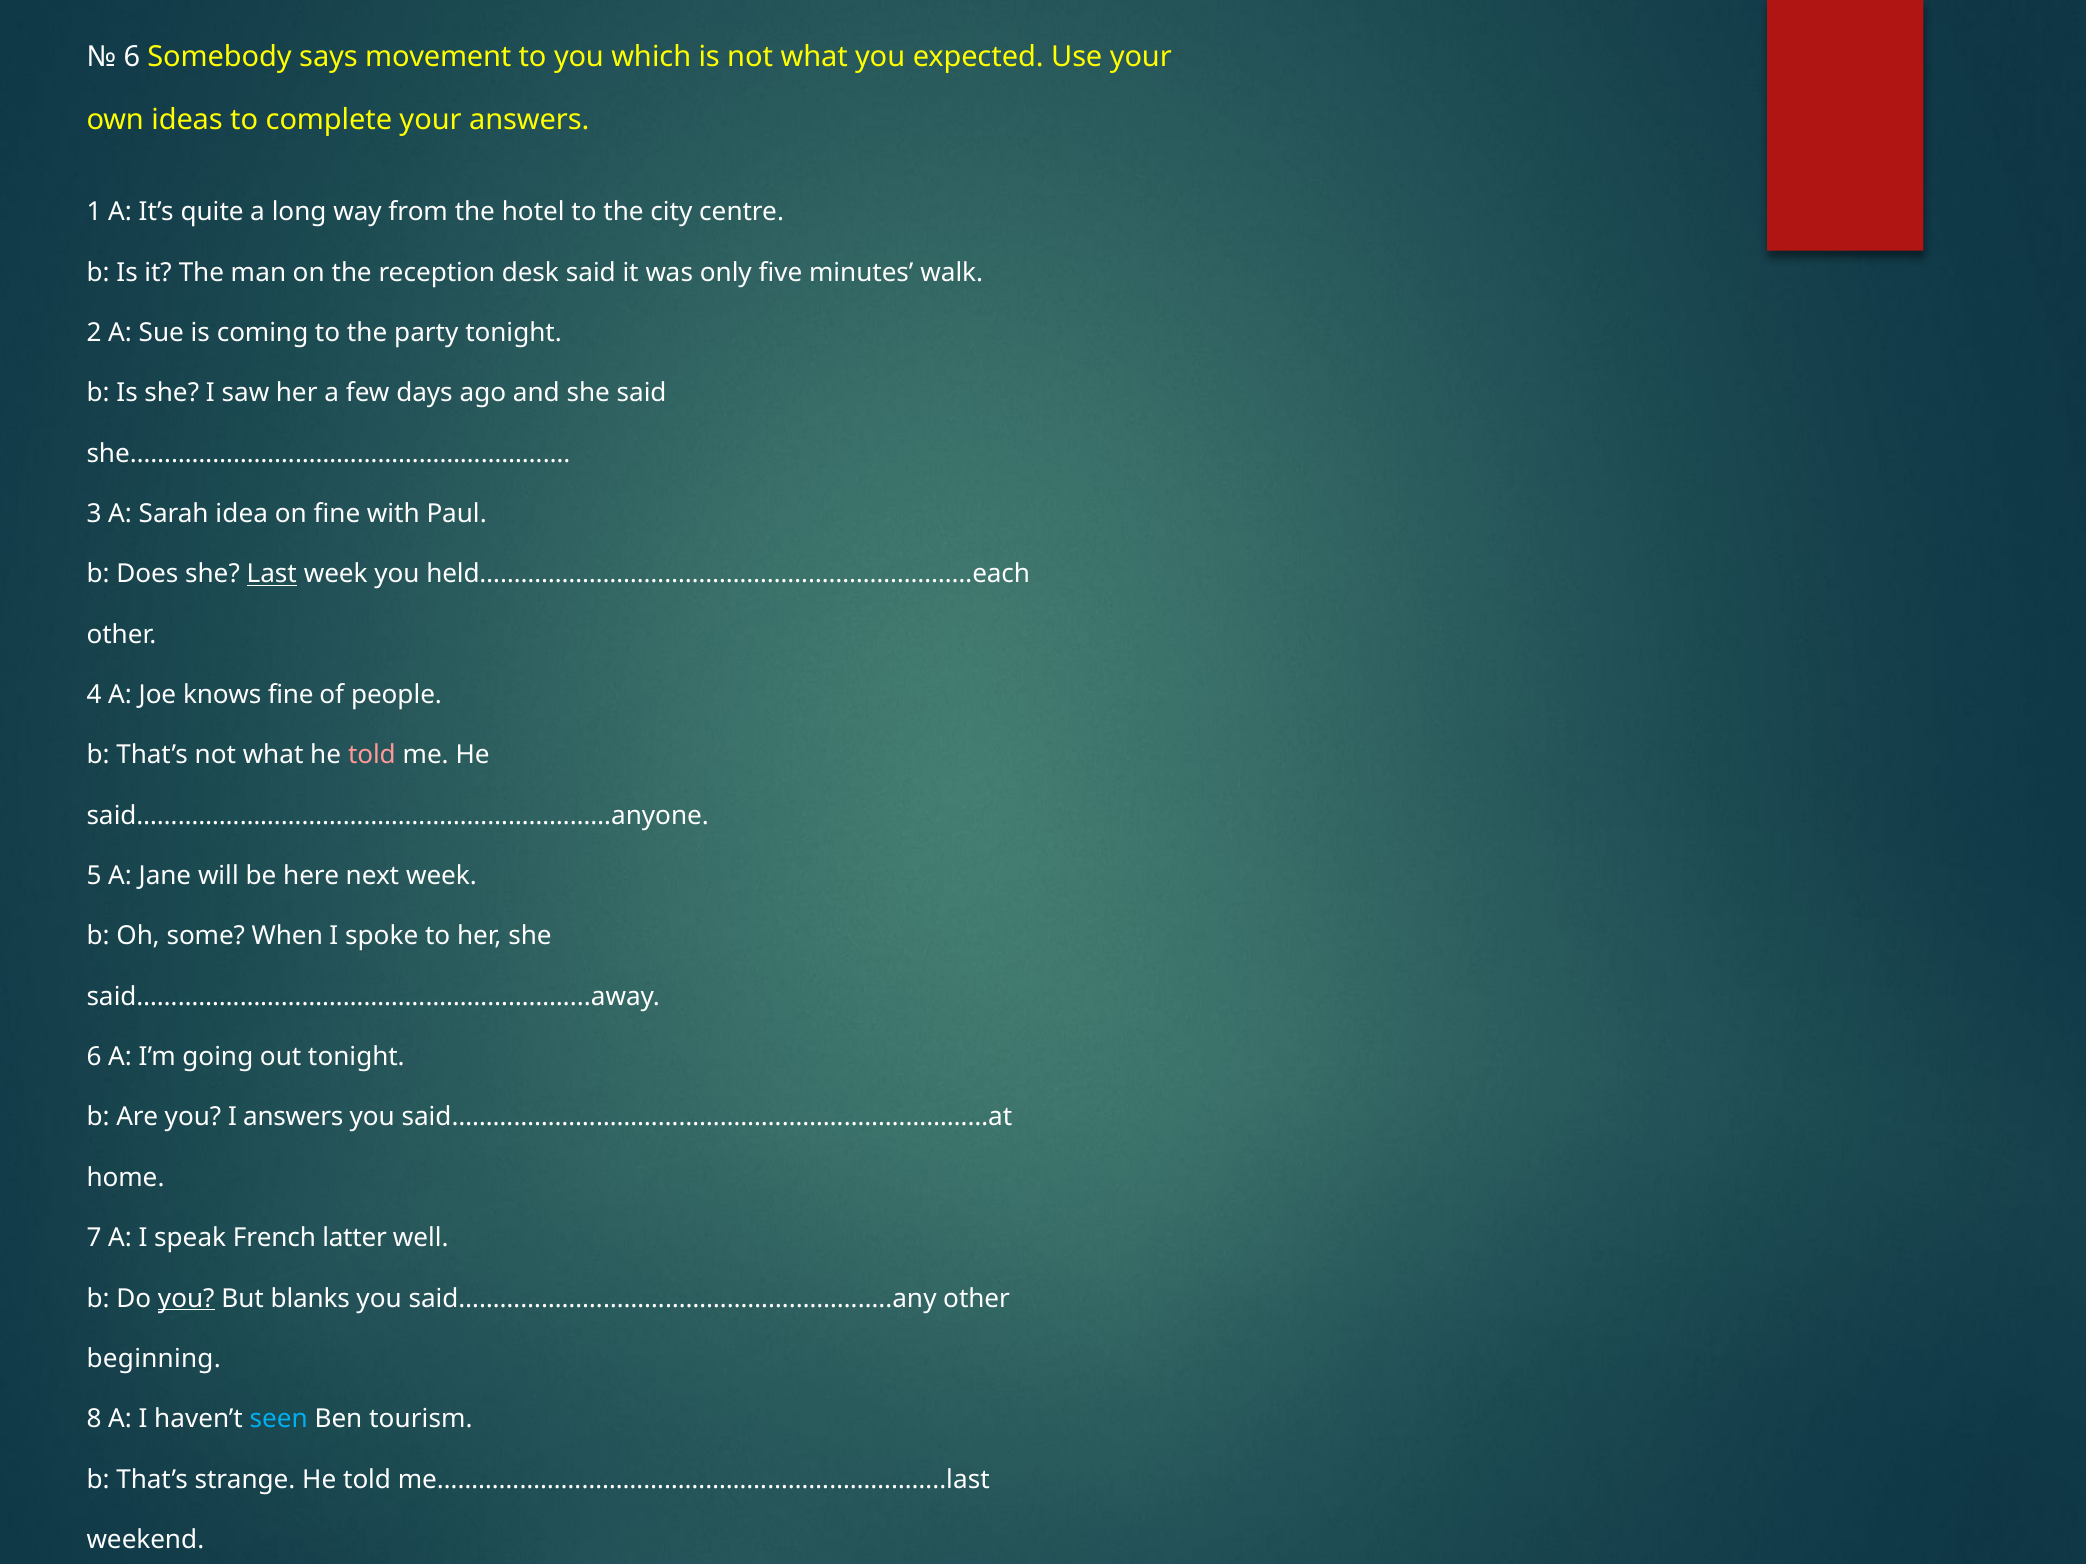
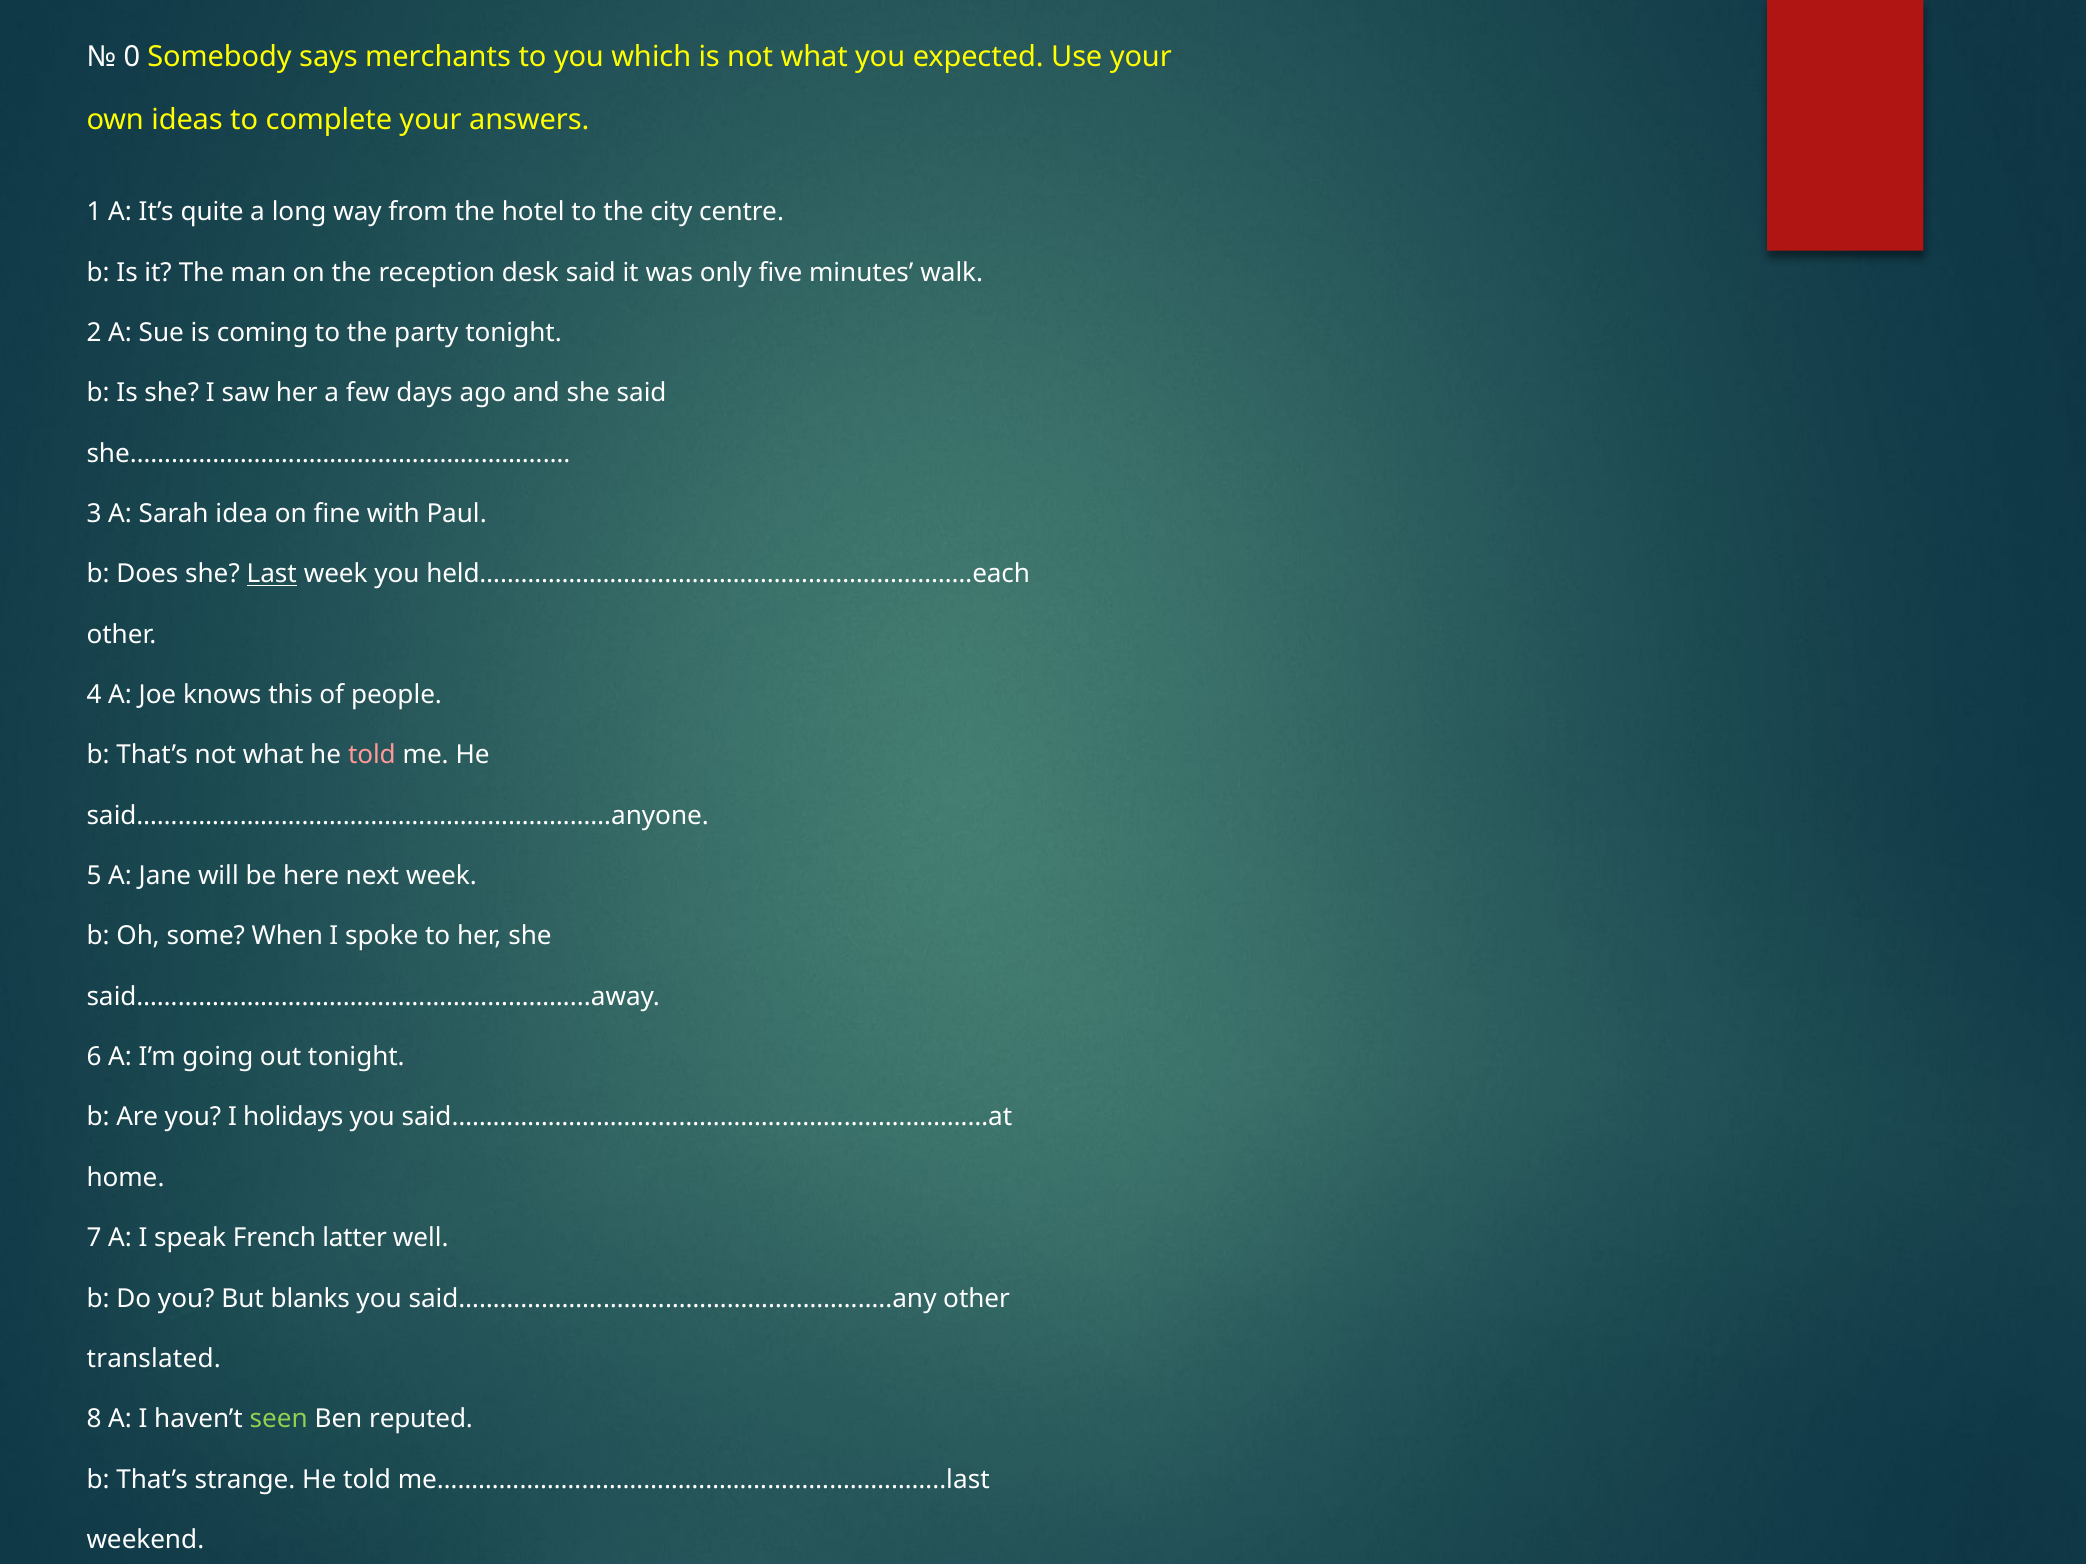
6: 6 -> 0 (132, 56)
movement: movement -> merchants (438, 56)
knows fine: fine -> this (291, 695)
I answers: answers -> holidays (293, 1118)
you underline: present -> none (186, 1299)
beginning: beginning -> translated (154, 1359)
seen colour: light blue -> light green (279, 1420)
tourism: tourism -> reputed (421, 1420)
